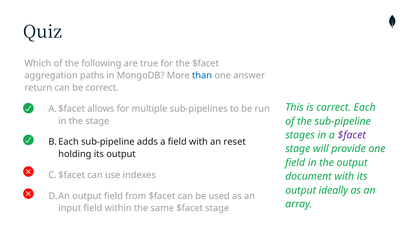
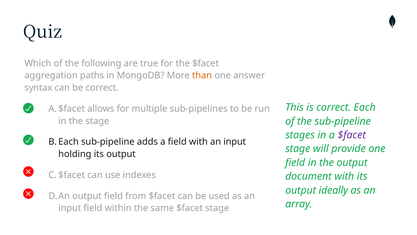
than colour: blue -> orange (202, 75)
return: return -> syntax (38, 88)
with an reset: reset -> input (235, 142)
